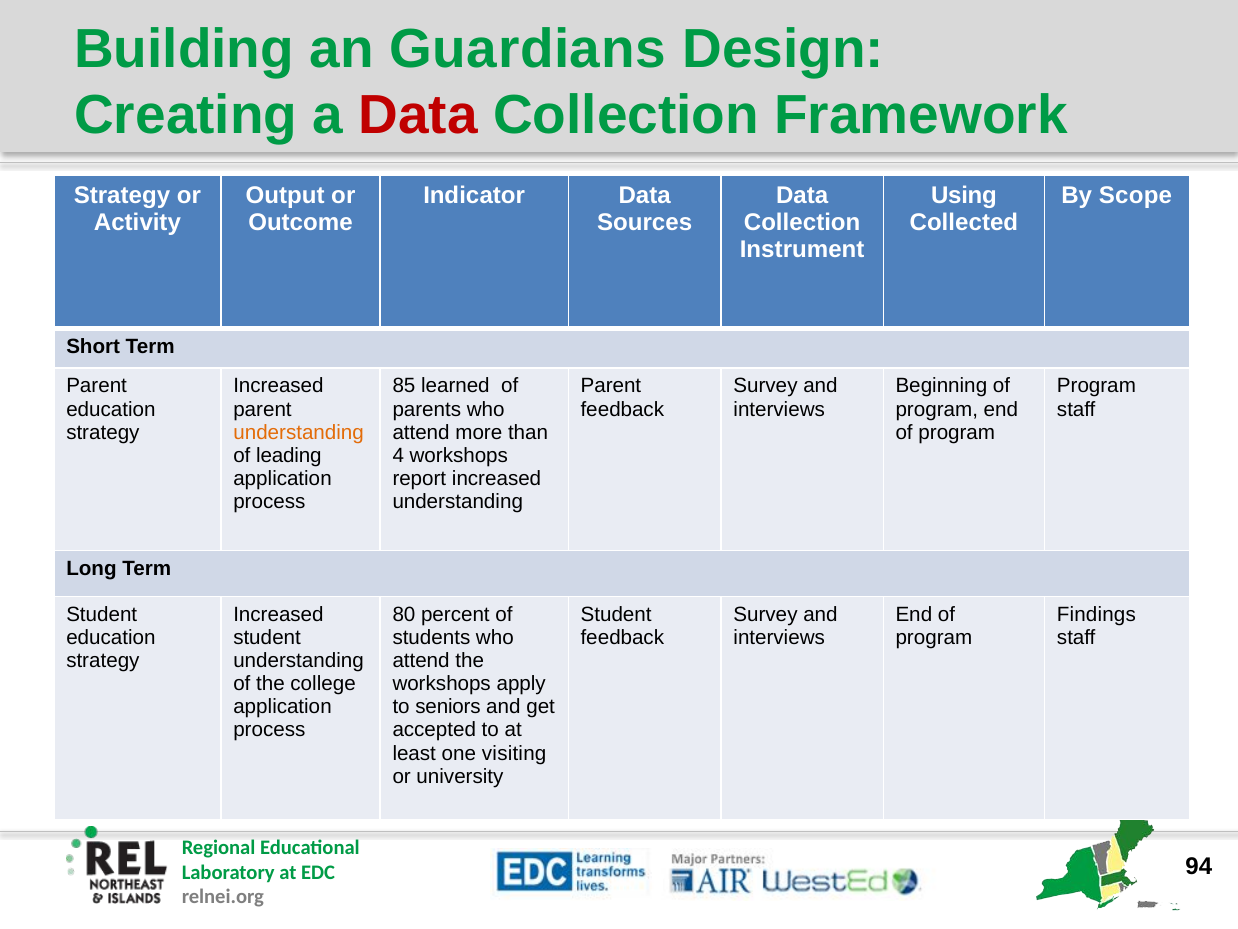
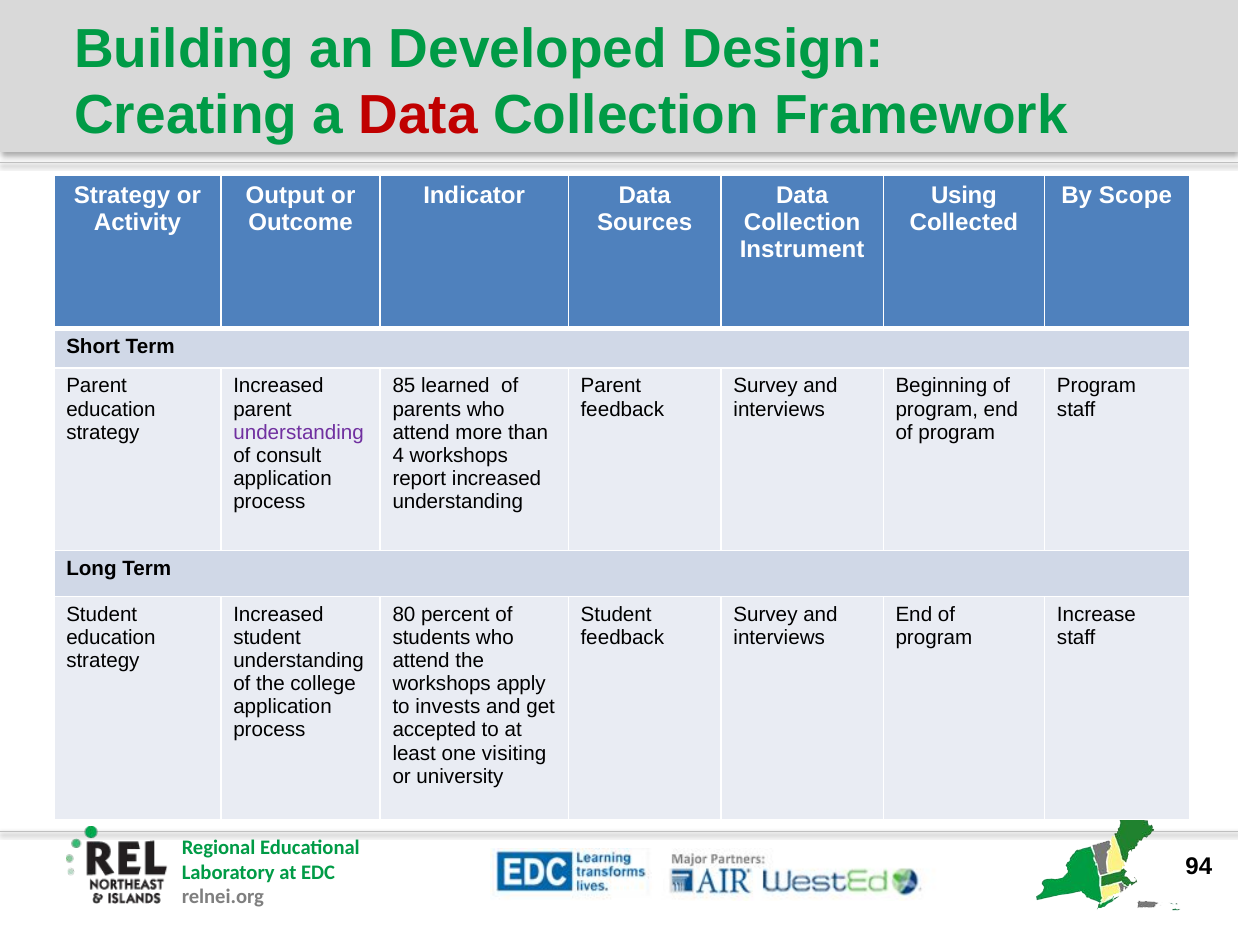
Guardians: Guardians -> Developed (528, 49)
understanding colour: orange -> purple (299, 432)
leading: leading -> consult (289, 455)
Findings: Findings -> Increase (1096, 614)
seniors: seniors -> invests (448, 707)
